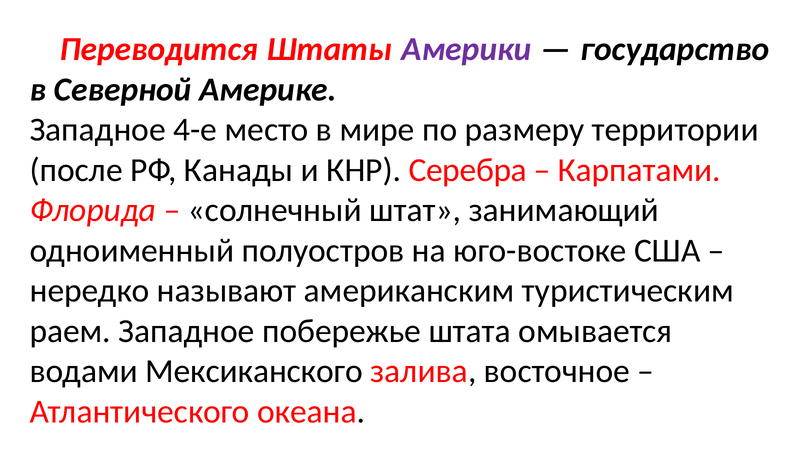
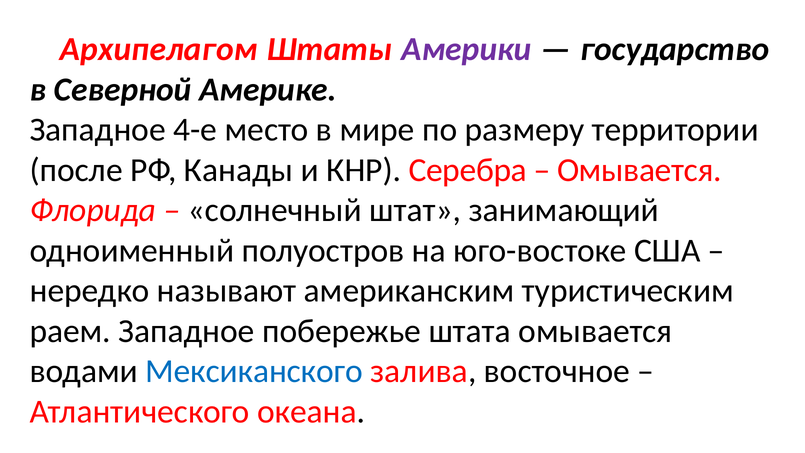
Переводится: Переводится -> Архипелагом (159, 49)
Карпатами: Карпатами -> Омывается (639, 170)
Мексиканского colour: black -> blue (254, 371)
